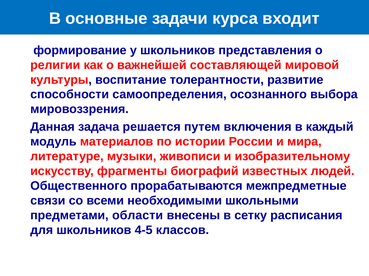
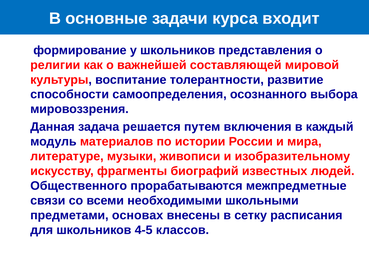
области: области -> основах (138, 216)
